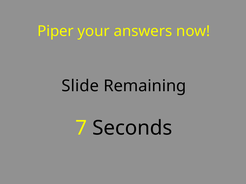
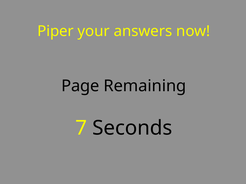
Slide: Slide -> Page (80, 86)
